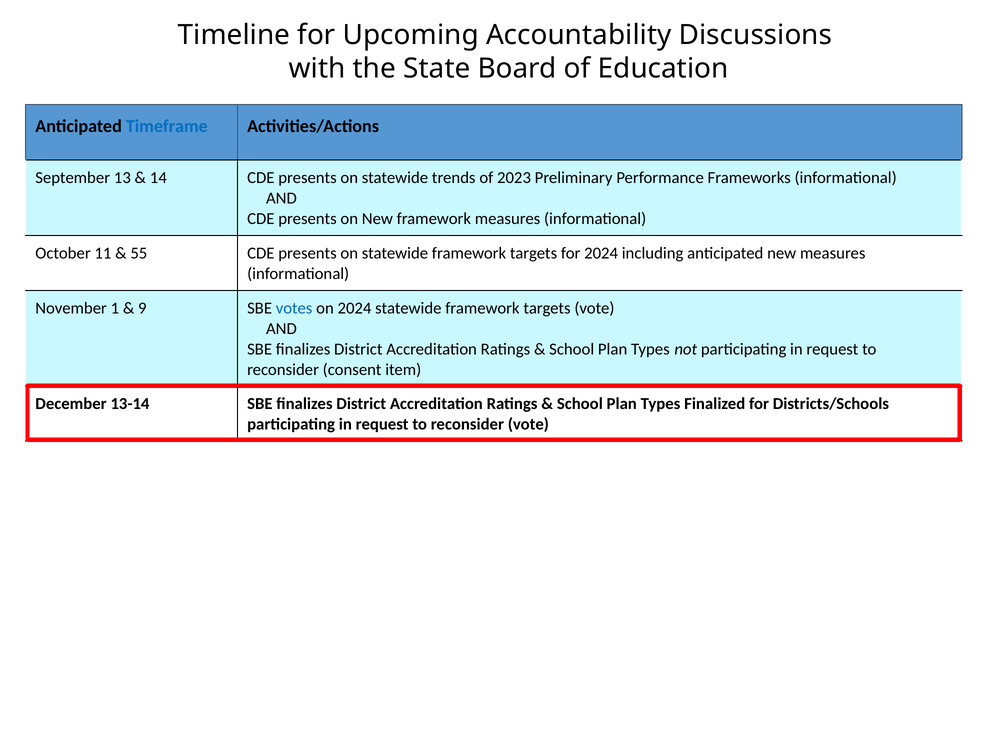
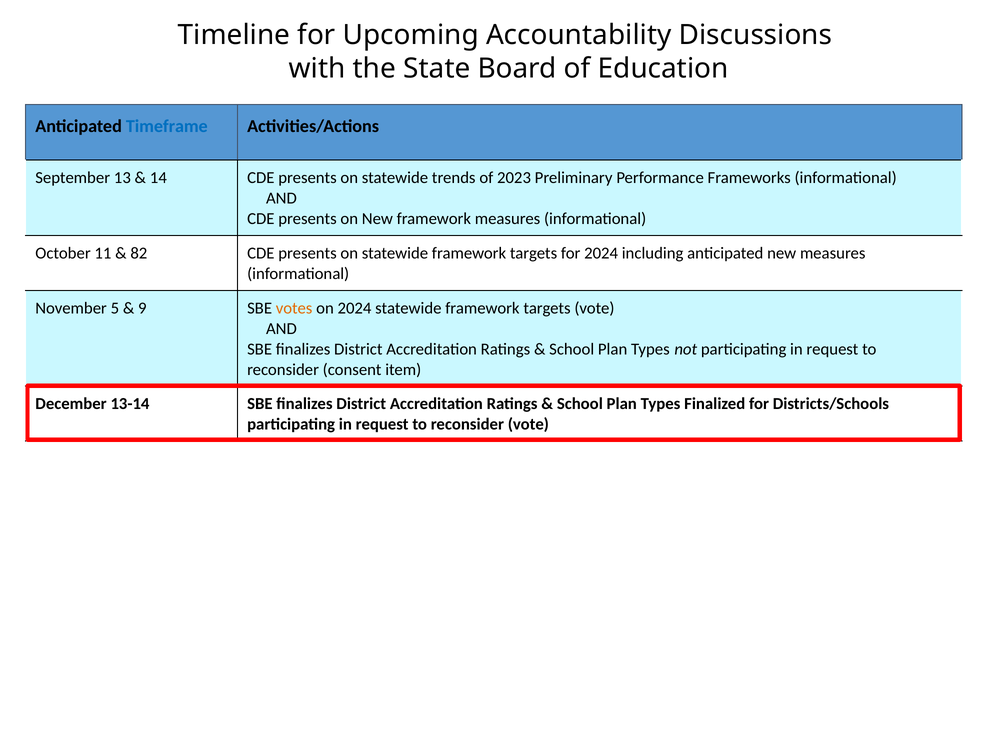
55: 55 -> 82 (139, 253)
1: 1 -> 5 (115, 309)
votes colour: blue -> orange (294, 309)
